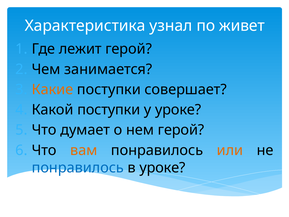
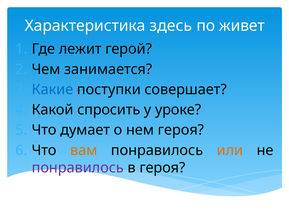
узнал: узнал -> здесь (171, 26)
Какие colour: orange -> blue (52, 89)
Какой поступки: поступки -> спросить (109, 110)
нем герой: герой -> героя (181, 130)
понравилось colour: blue -> purple (78, 167)
в уроке: уроке -> героя (162, 167)
